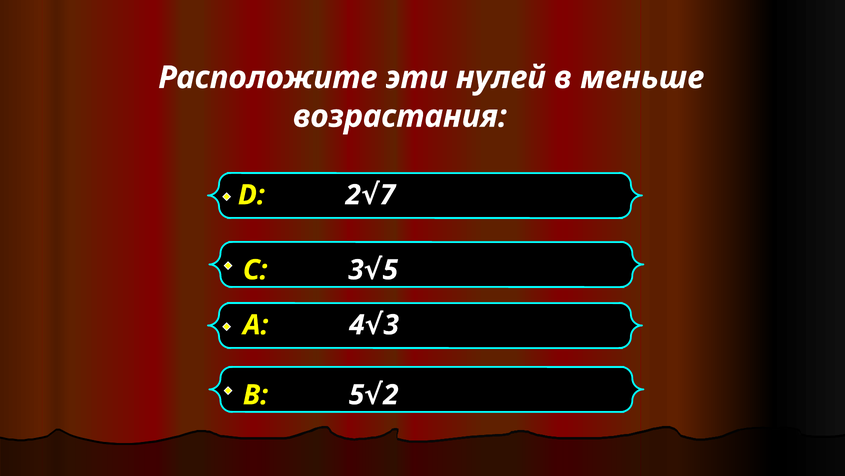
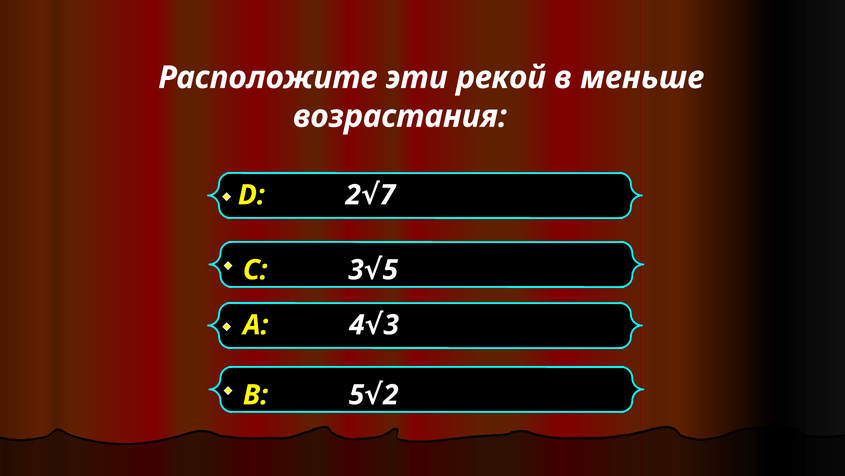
нулей: нулей -> рекой (501, 77)
